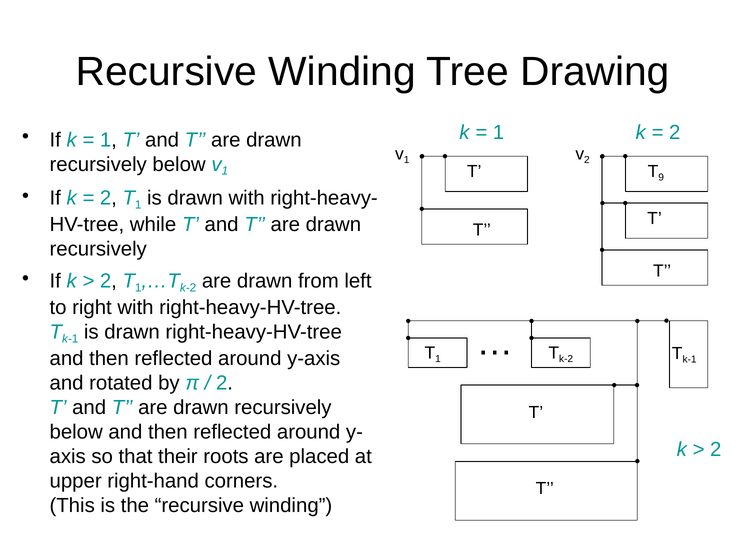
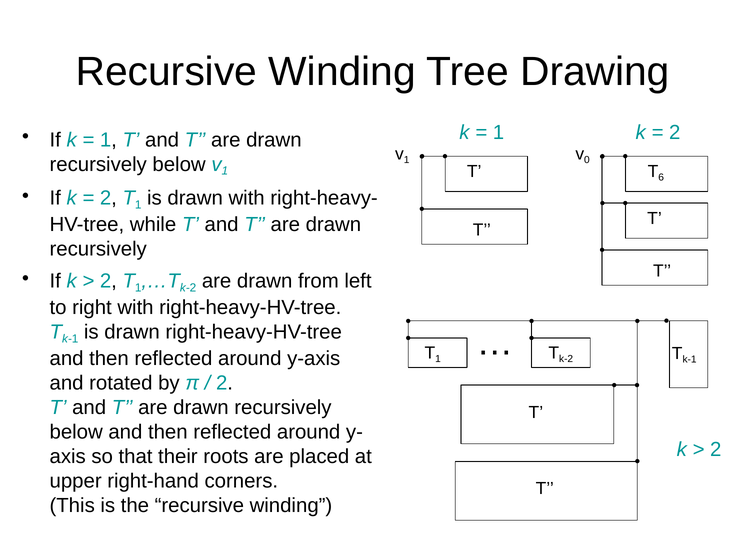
2: 2 -> 0 (587, 160)
9: 9 -> 6 (661, 178)
